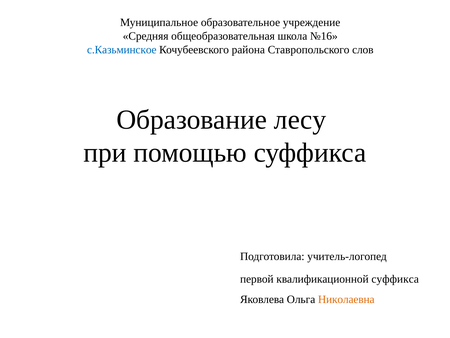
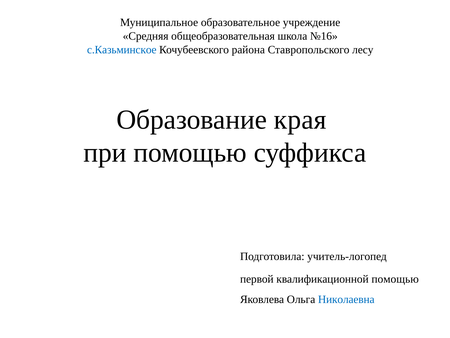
слов: слов -> лесу (363, 50)
лесу: лесу -> края (300, 119)
квалификационной суффикса: суффикса -> помощью (395, 279)
Николаевна colour: orange -> blue (346, 299)
